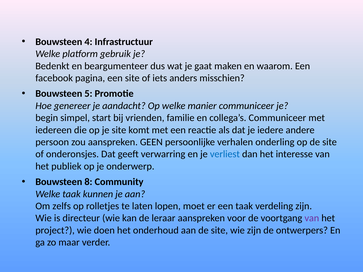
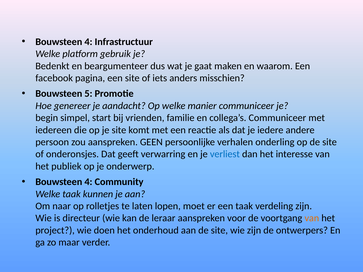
8: 8 -> 4 (88, 182)
zelfs: zelfs -> naar (62, 206)
van colour: purple -> orange (312, 218)
